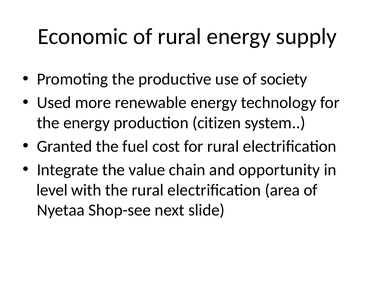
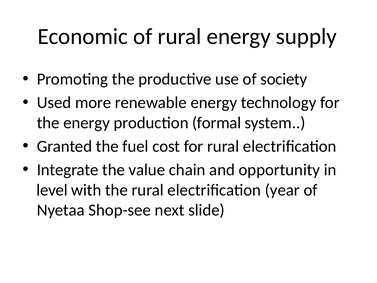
citizen: citizen -> formal (217, 123)
area: area -> year (282, 190)
